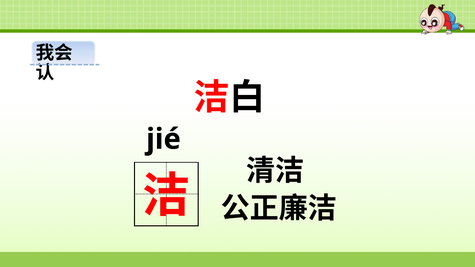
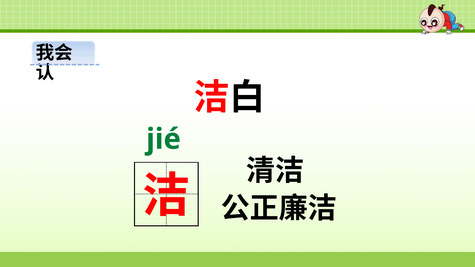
jié colour: black -> green (164, 139)
